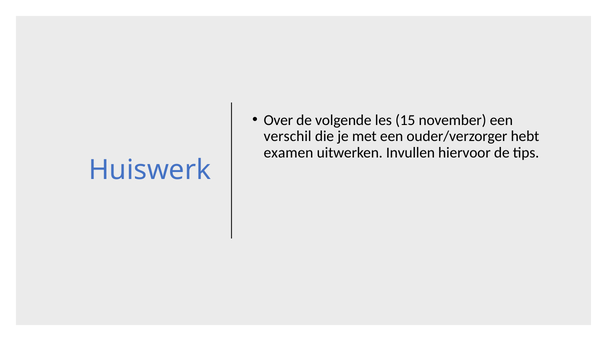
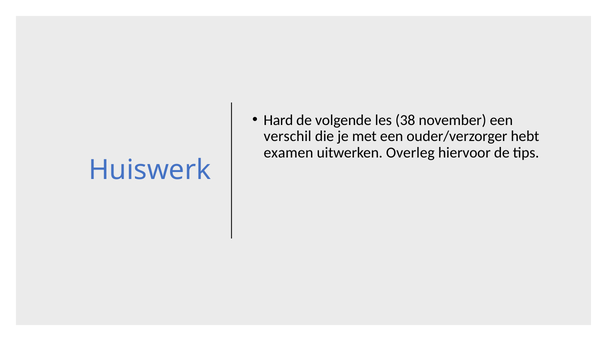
Over: Over -> Hard (278, 120)
15: 15 -> 38 (405, 120)
Invullen: Invullen -> Overleg (410, 153)
